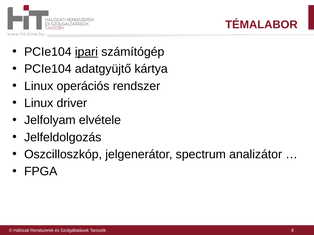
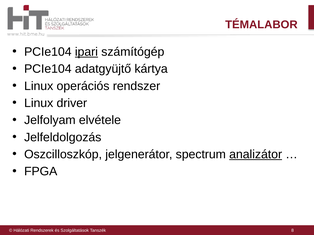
analizátor underline: none -> present (256, 155)
